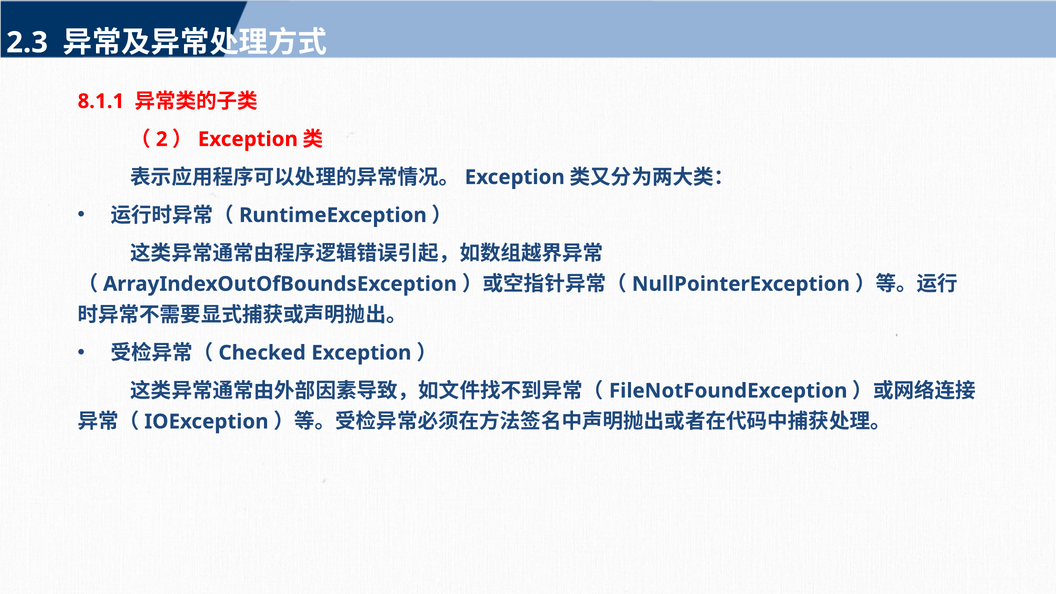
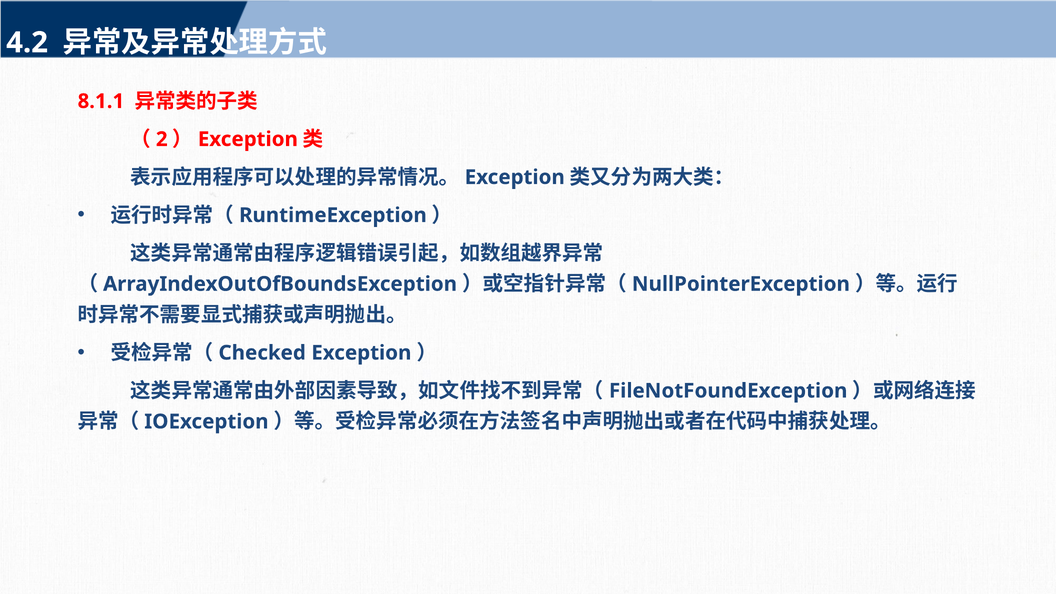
2.3: 2.3 -> 4.2 (27, 43)
